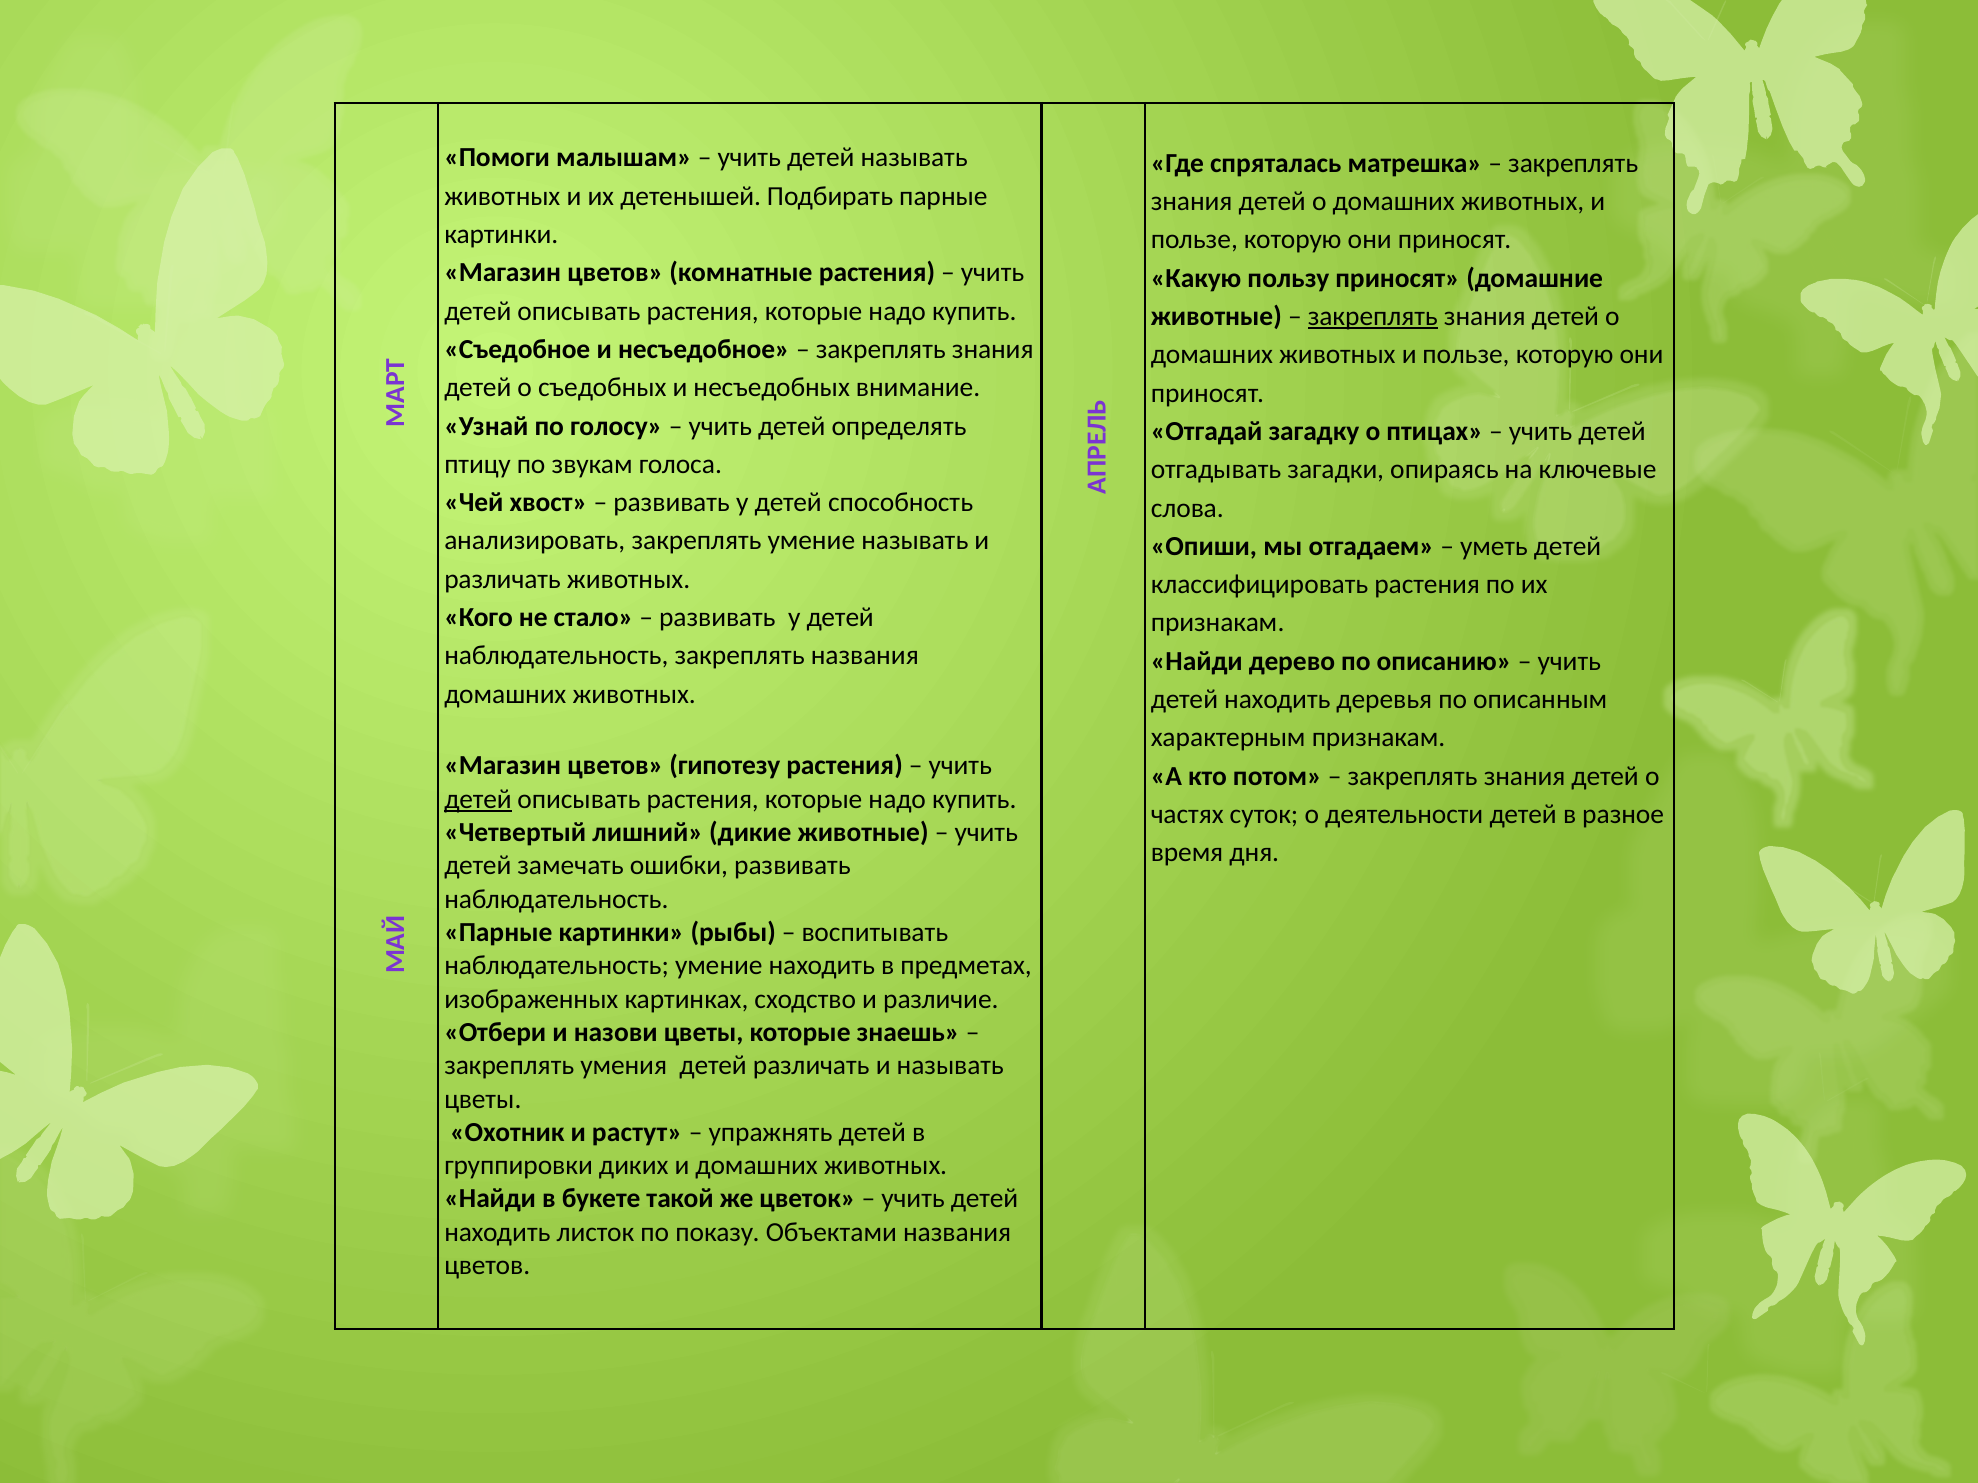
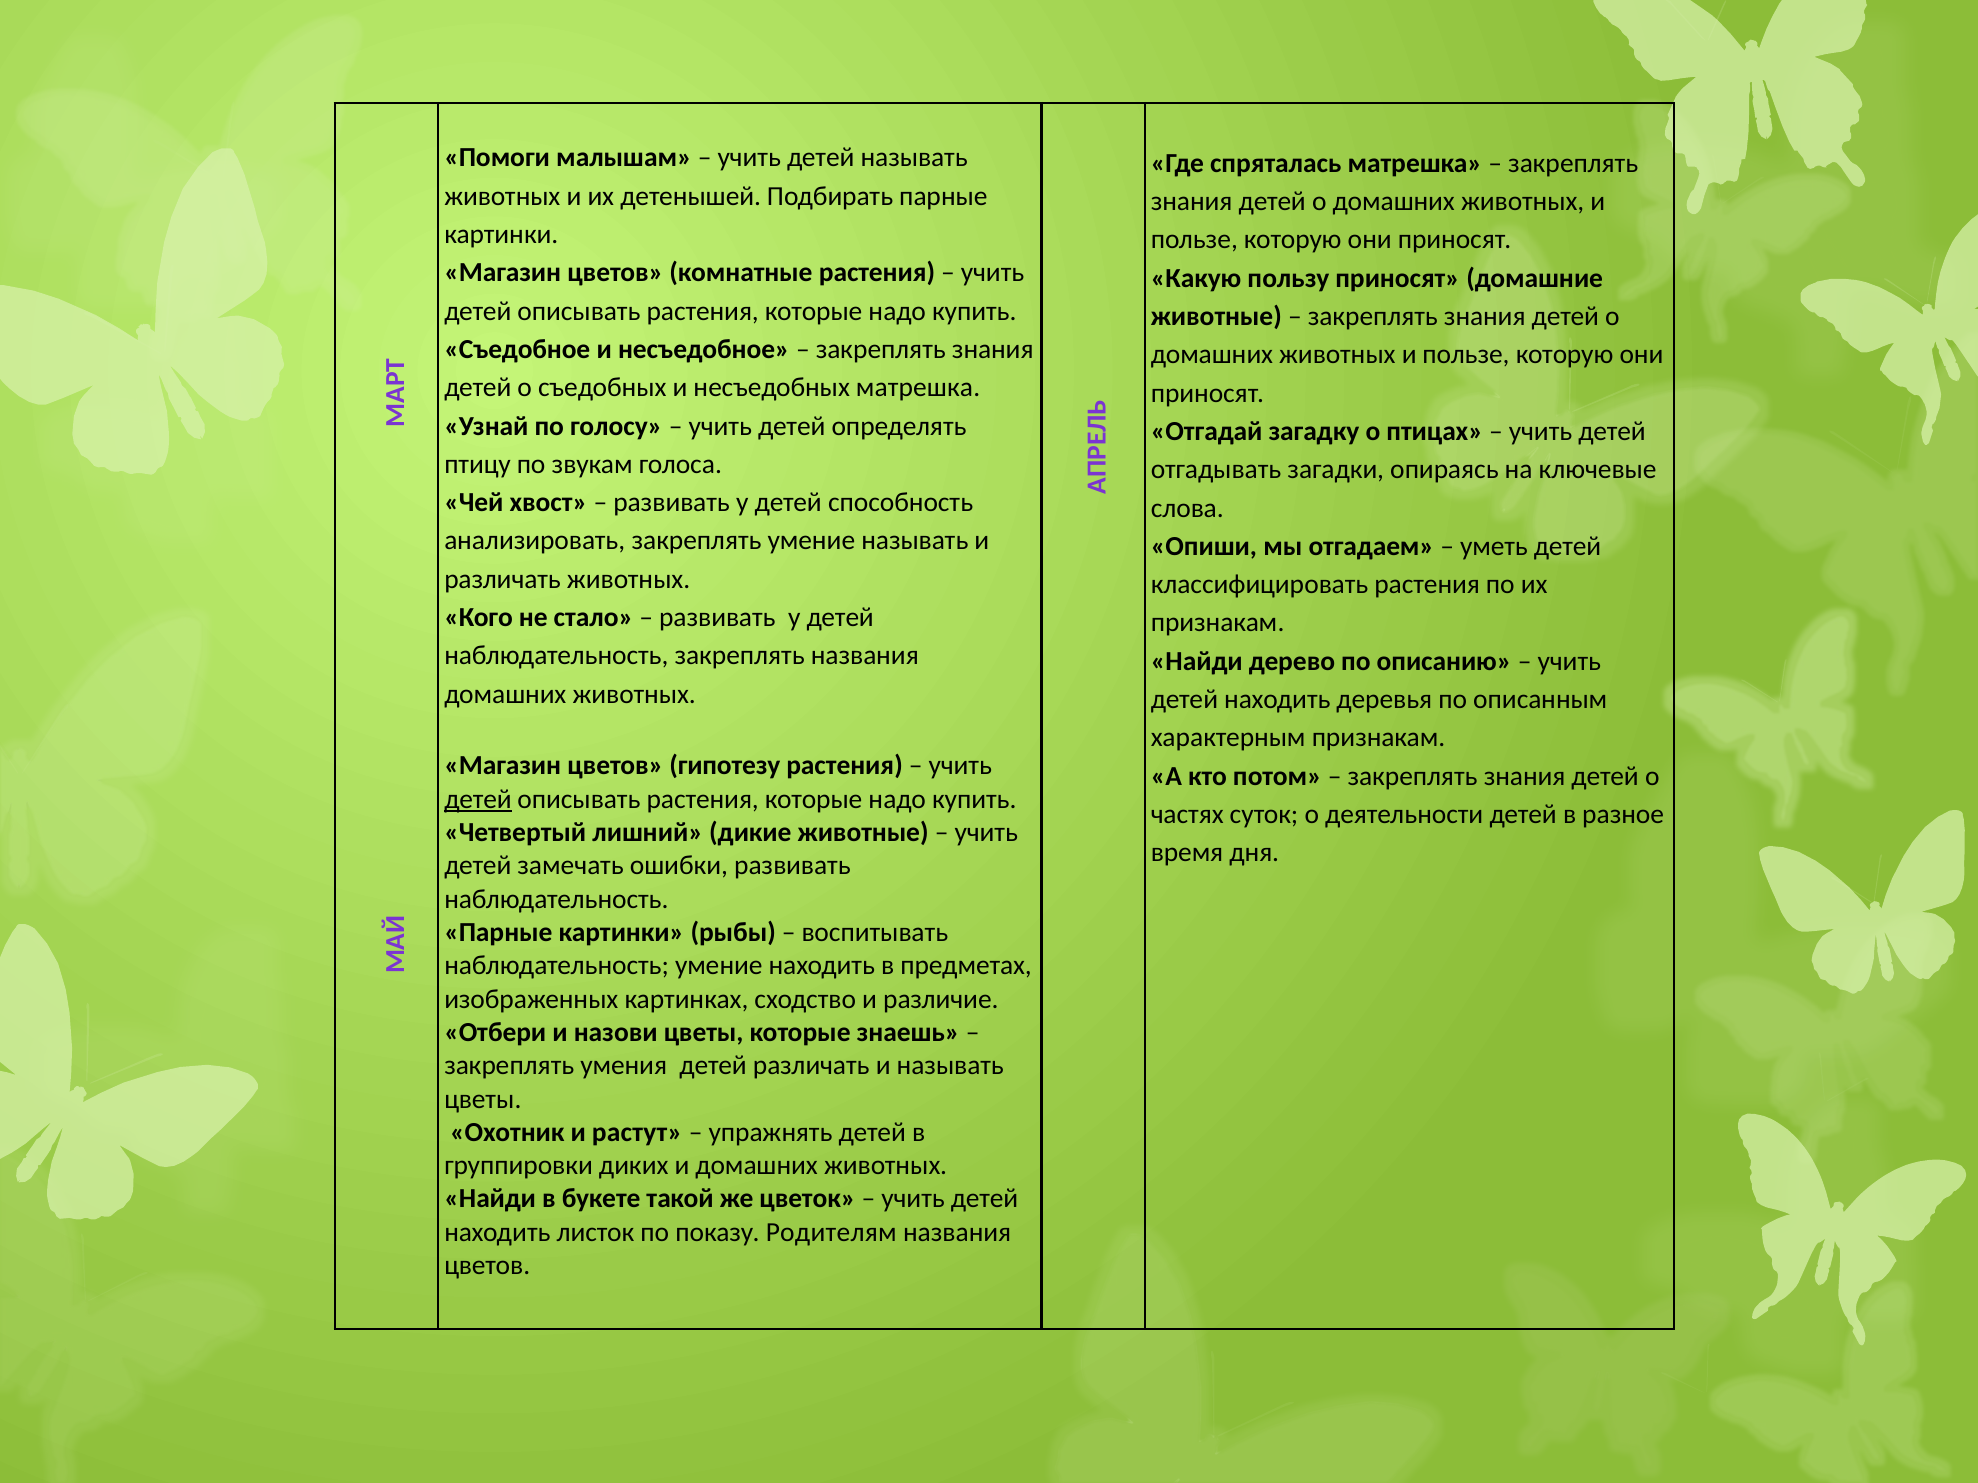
закреплять underline: present -> none (1373, 317)
несъедобных внимание: внимание -> матрешка (918, 388)
Объектами: Объектами -> Родителям (831, 1233)
